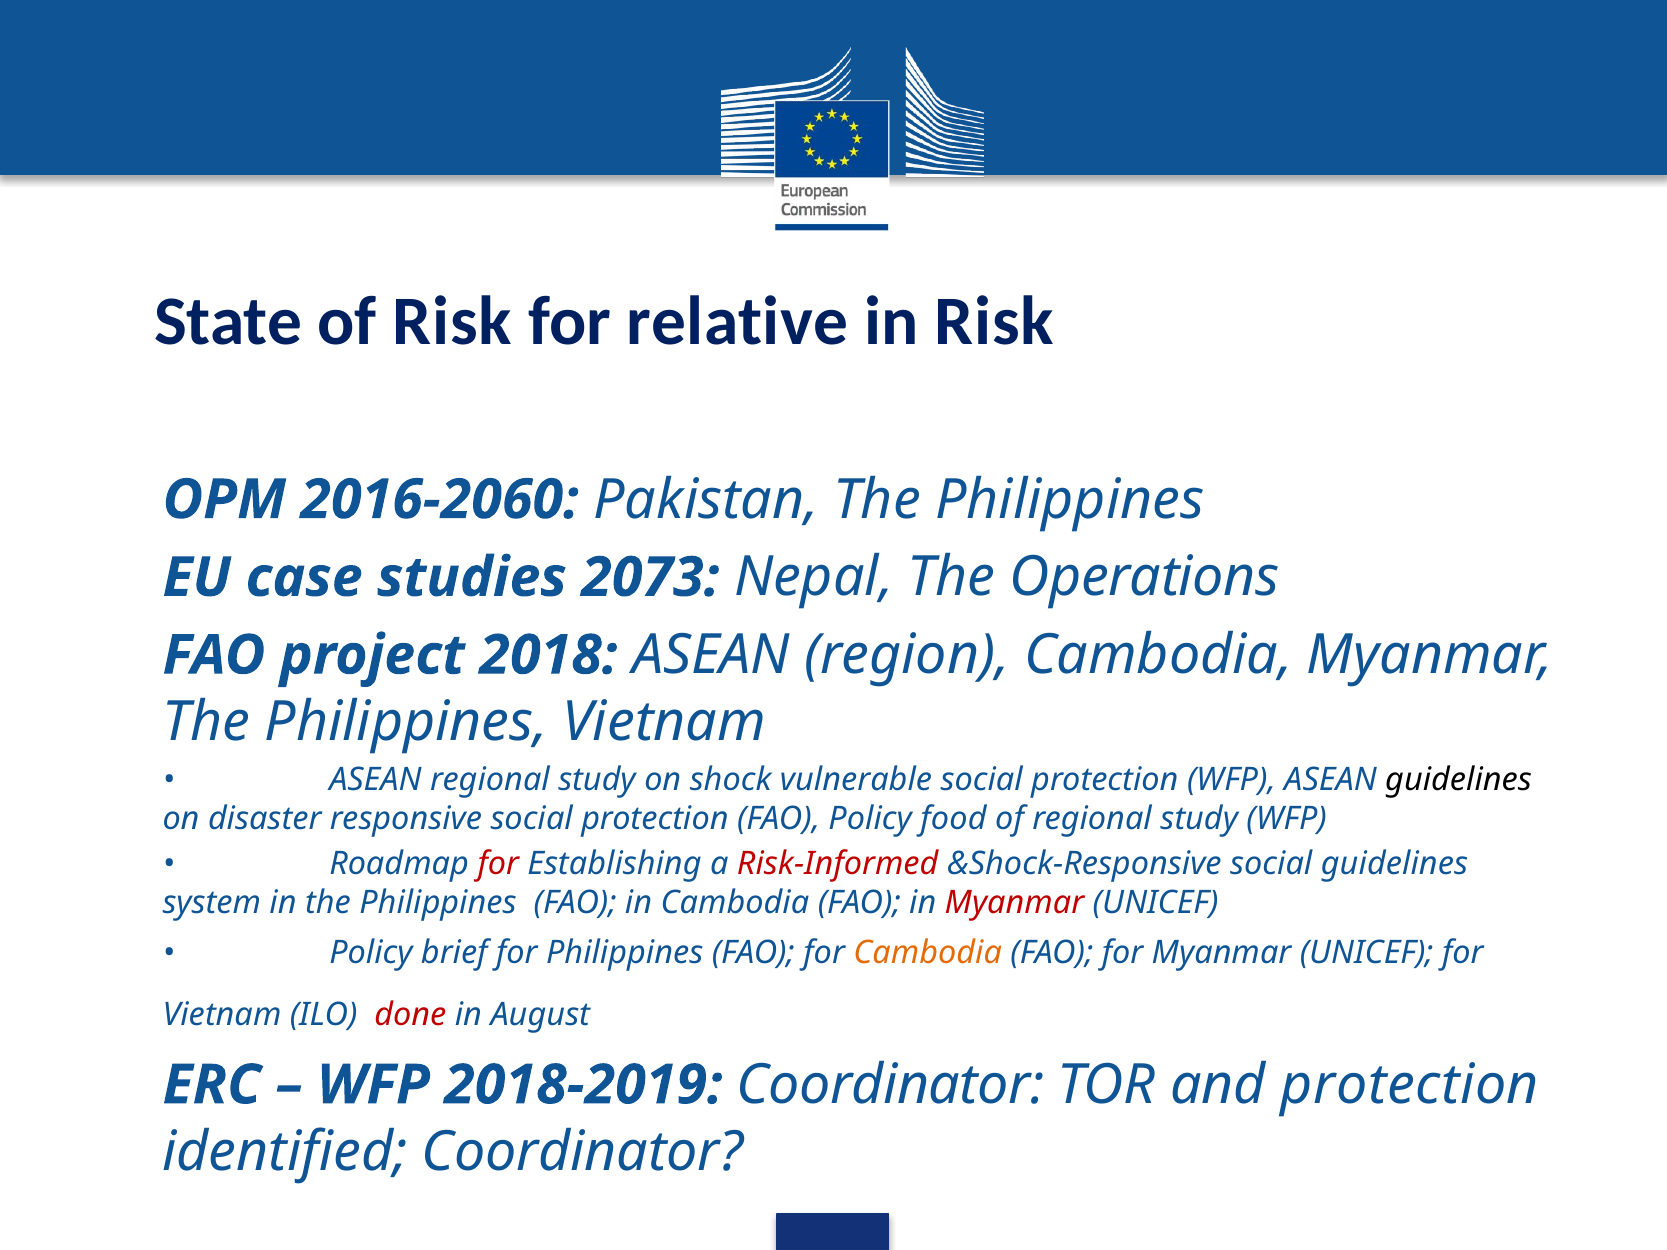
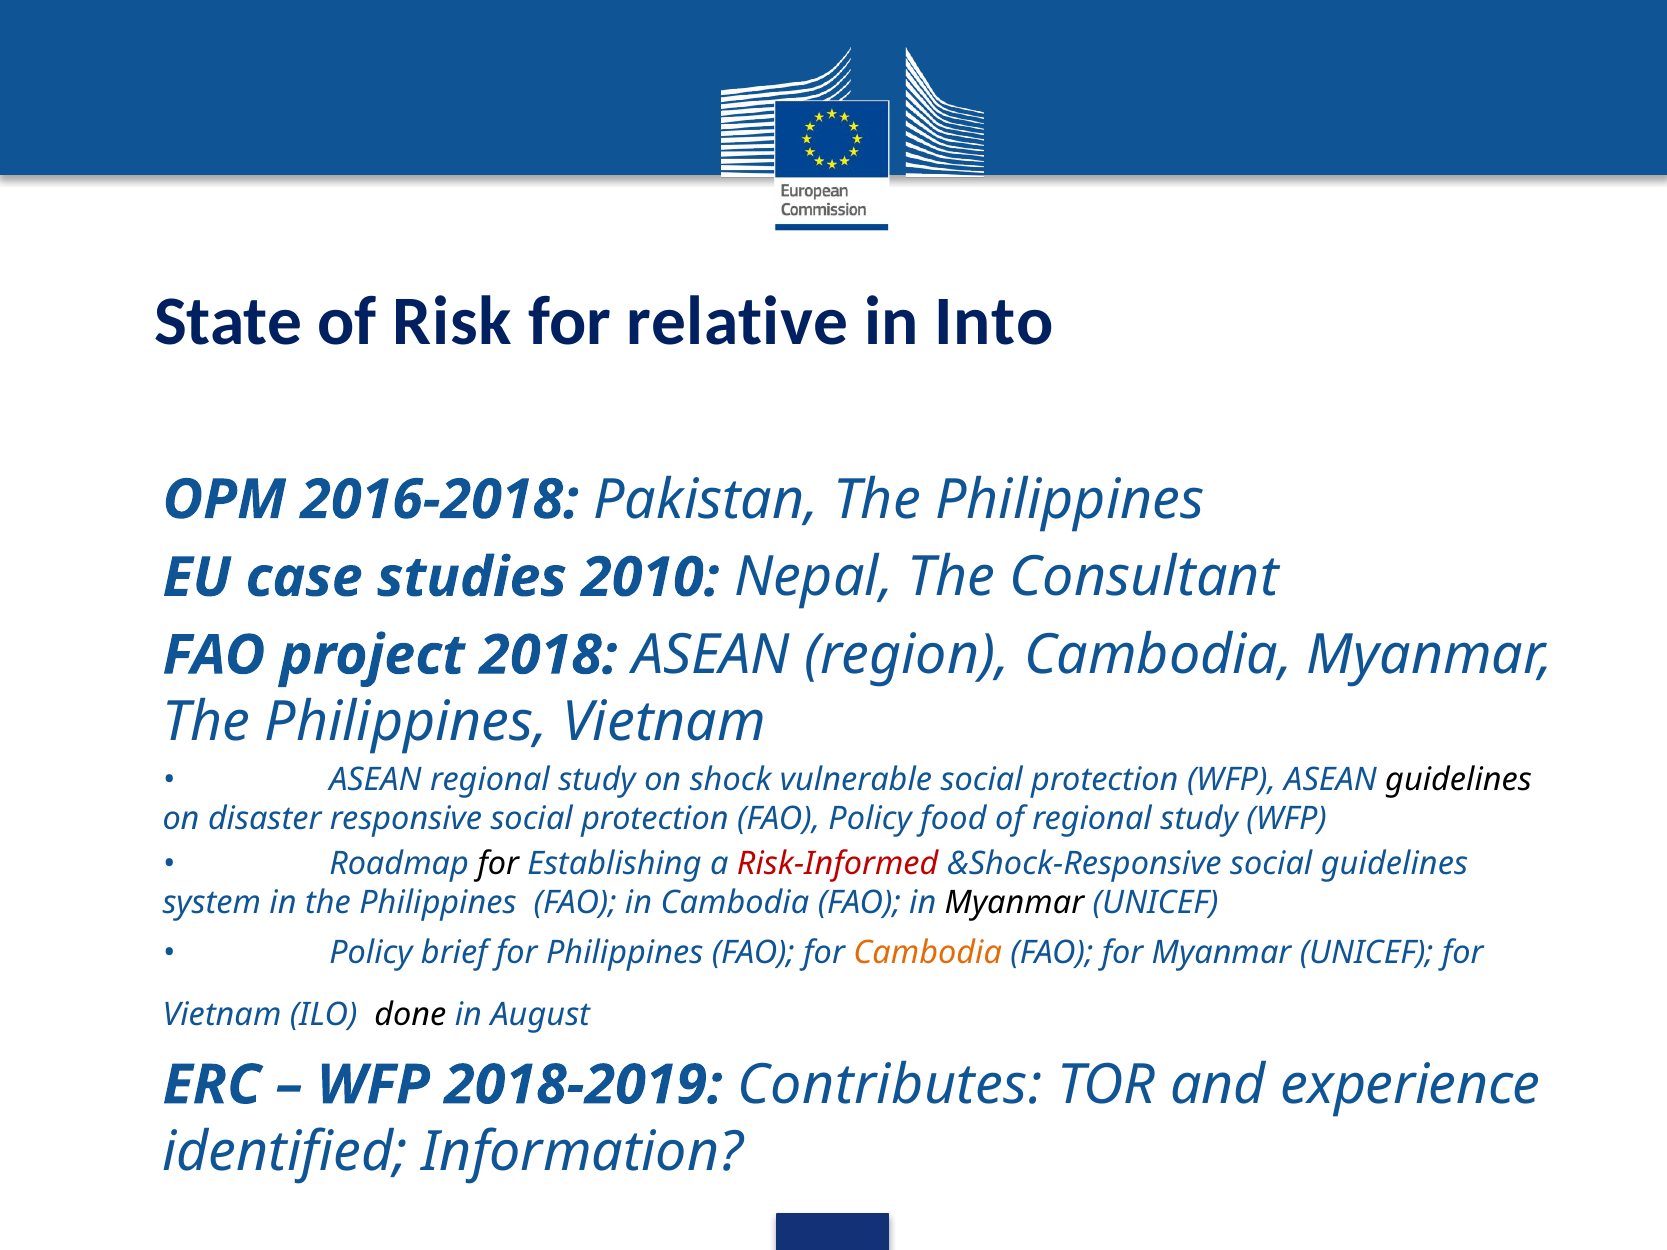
in Risk: Risk -> Into (994, 321)
2016-2060: 2016-2060 -> 2016-2018 (440, 500)
2073: 2073 -> 2010 (650, 578)
Operations: Operations -> Consultant (1144, 578)
for colour: red -> black (498, 864)
Myanmar colour: red -> black (1014, 903)
done colour: red -> black (410, 1015)
2018-2019 Coordinator: Coordinator -> Contributes (890, 1085)
and protection: protection -> experience (1410, 1085)
identified Coordinator: Coordinator -> Information (583, 1152)
